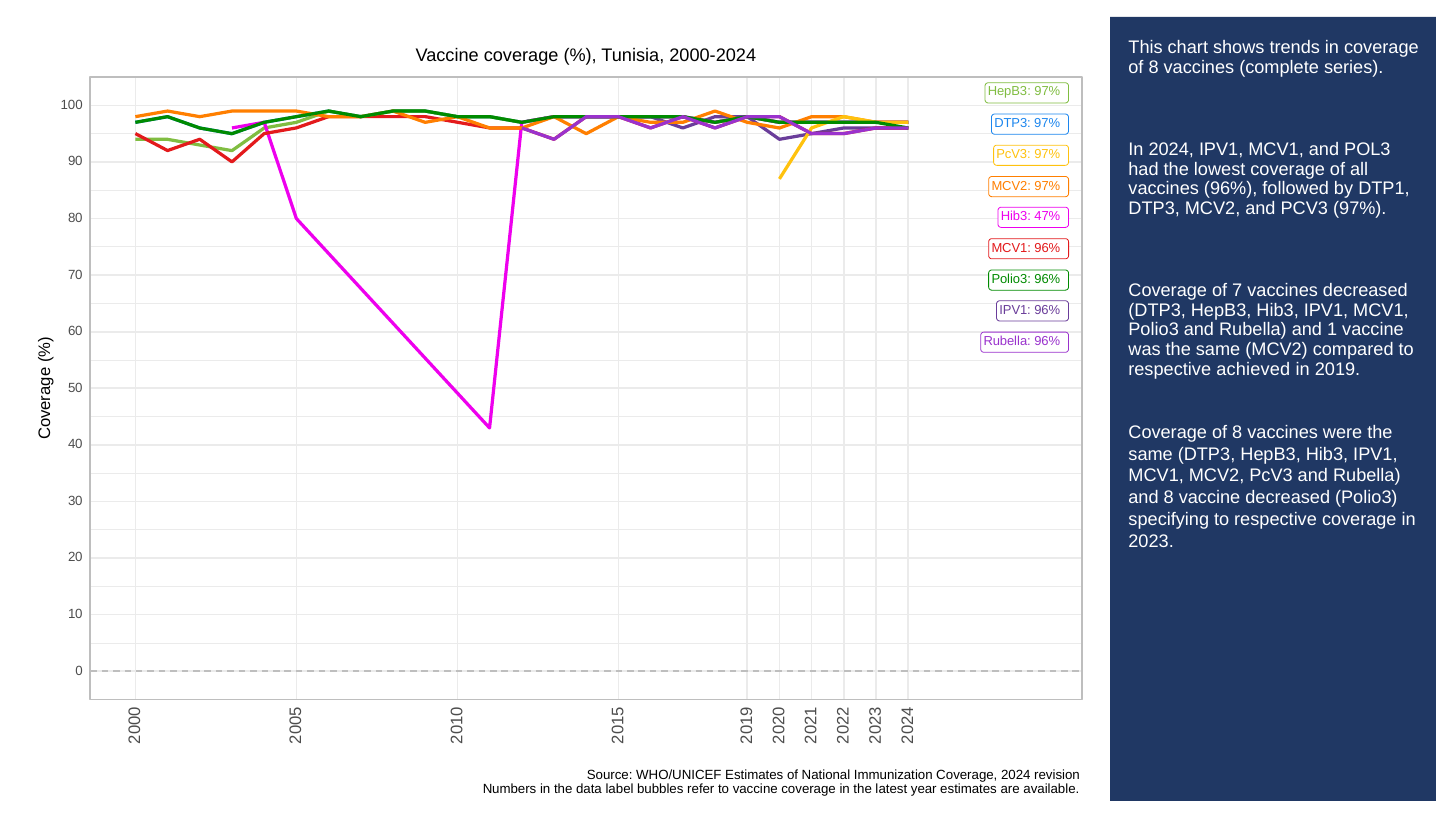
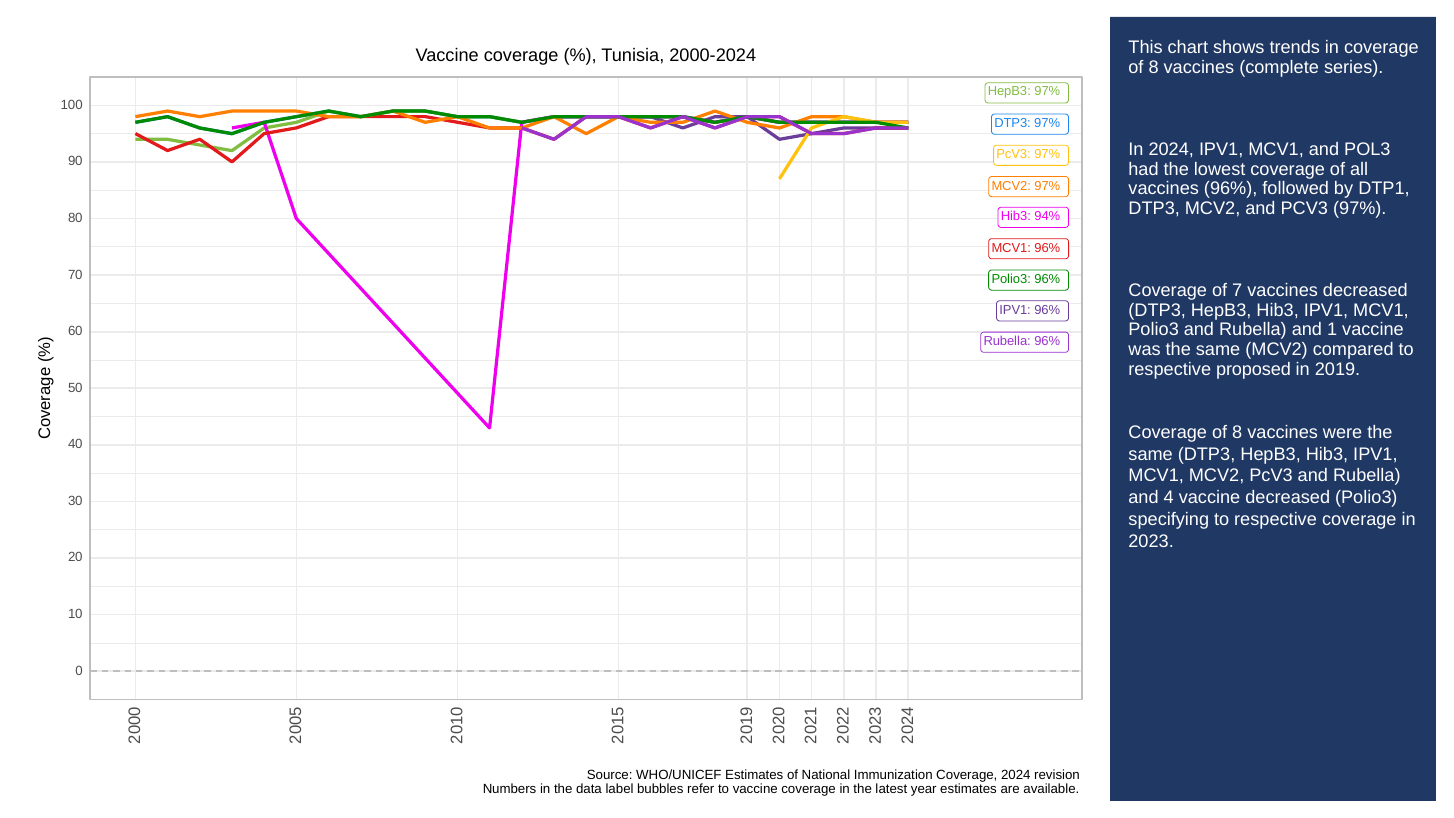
47%: 47% -> 94% (1047, 217)
achieved: achieved -> proposed (1253, 369)
and 8: 8 -> 4 (1169, 498)
